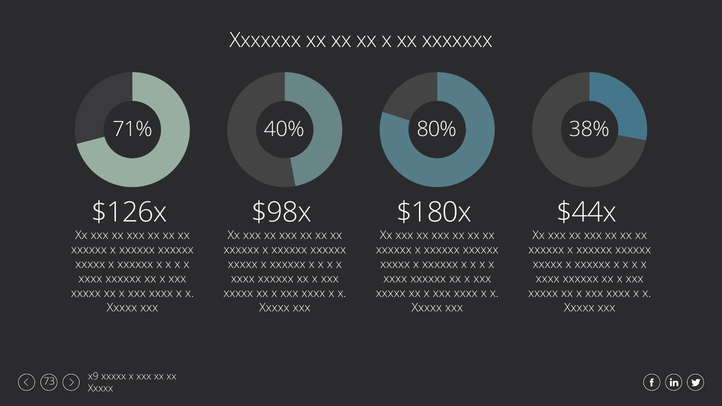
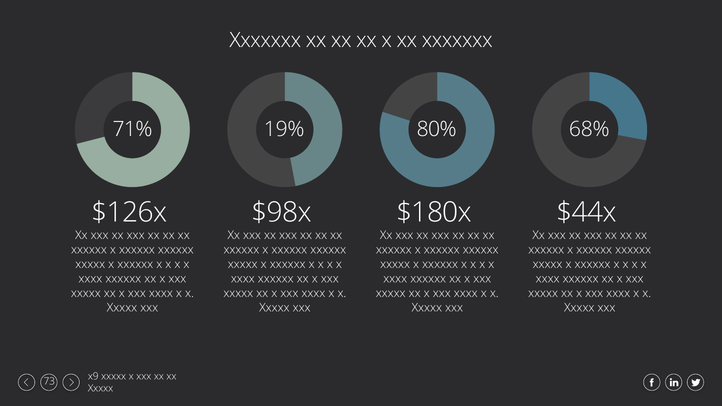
40%: 40% -> 19% (284, 129)
38%: 38% -> 68% (589, 129)
